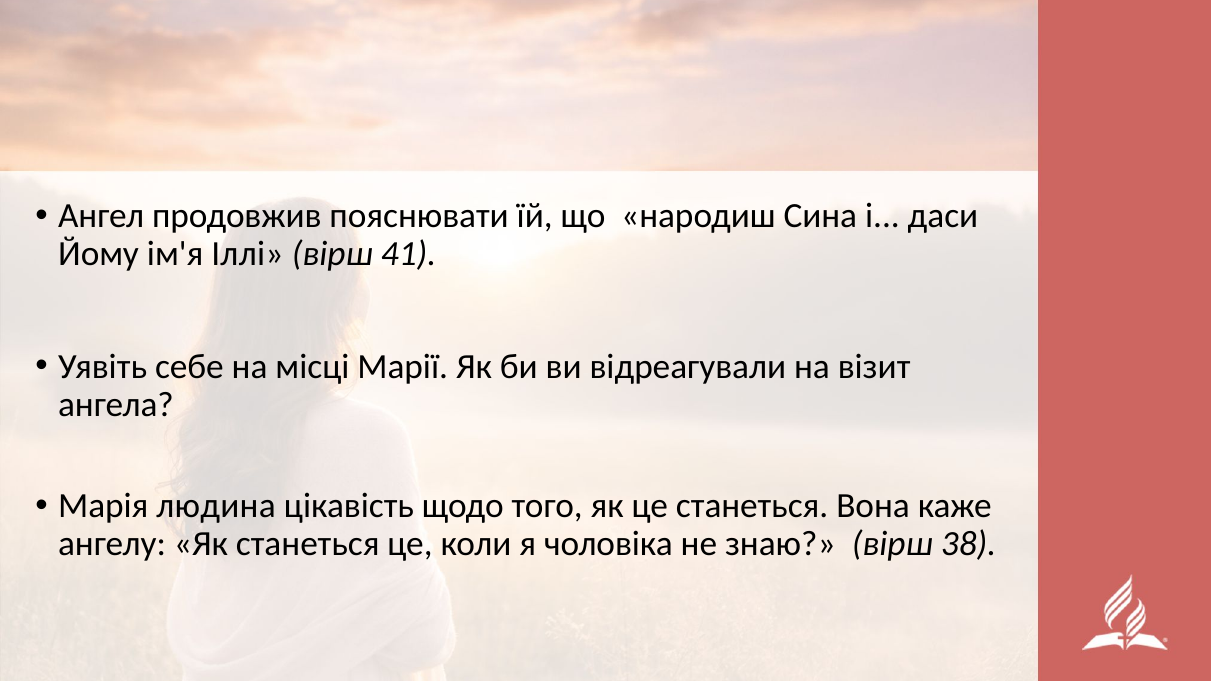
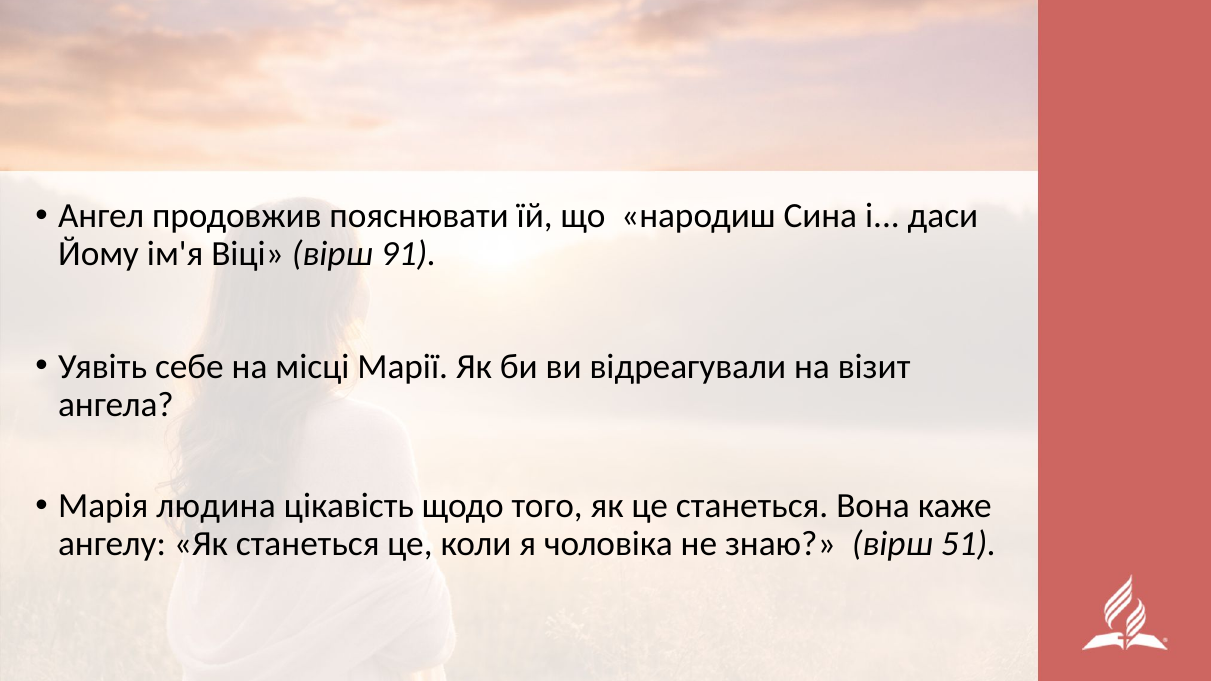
Іллі: Іллі -> Віці (248, 254)
41: 41 -> 91 (409, 254)
38: 38 -> 51 (969, 544)
